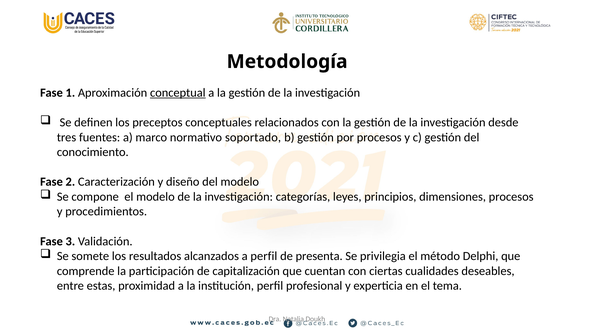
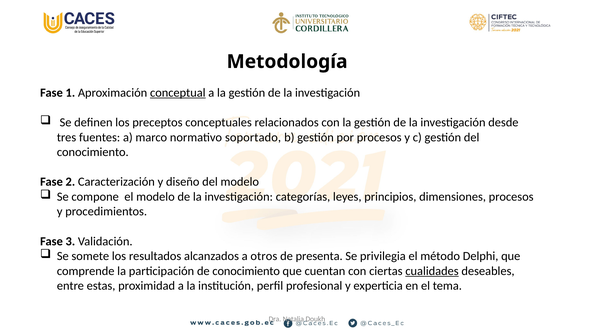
a perfil: perfil -> otros (264, 256)
de capitalización: capitalización -> conocimiento (246, 271)
cualidades underline: none -> present (432, 271)
